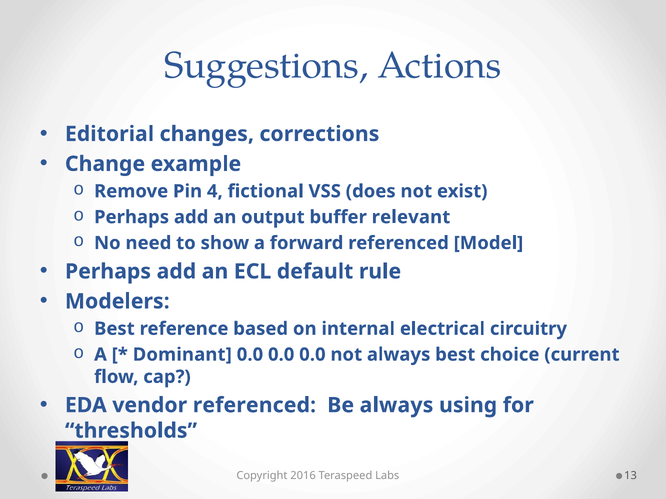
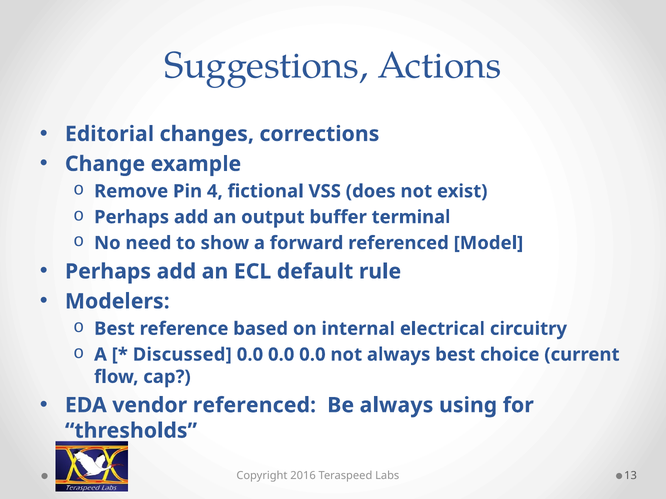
relevant: relevant -> terminal (411, 217)
Dominant: Dominant -> Discussed (182, 355)
